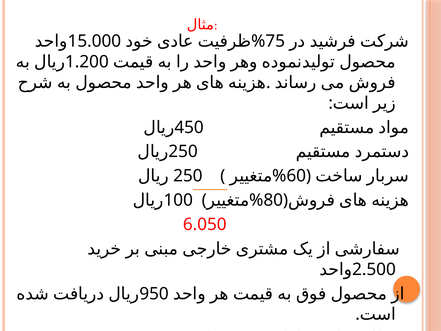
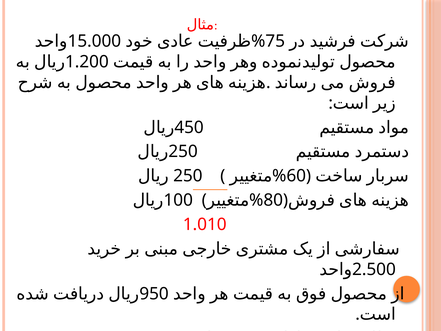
6.050: 6.050 -> 1.010 (205, 224)
